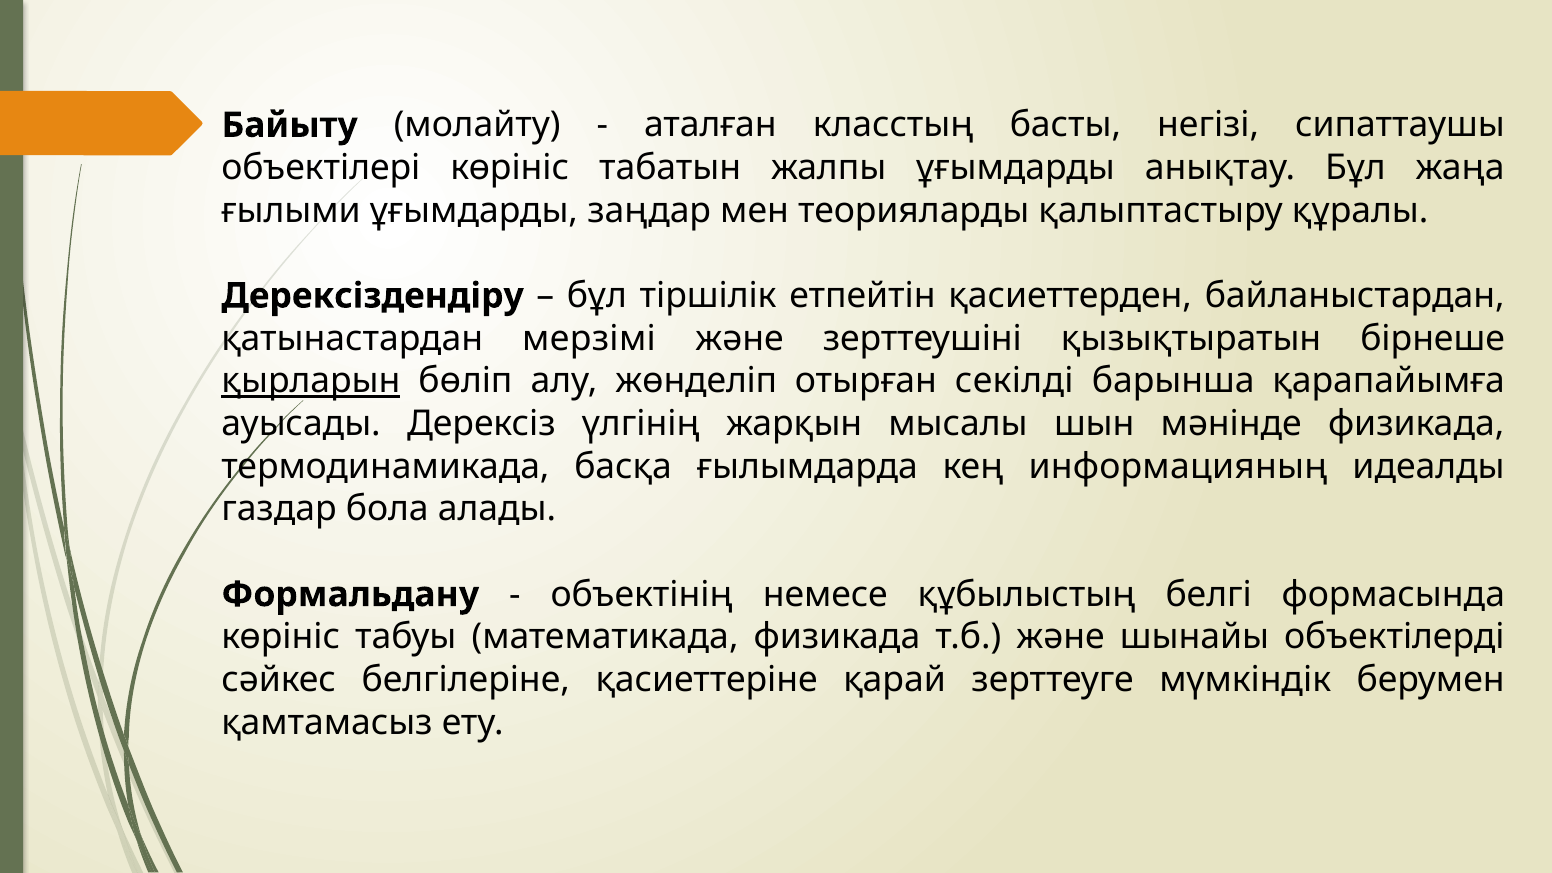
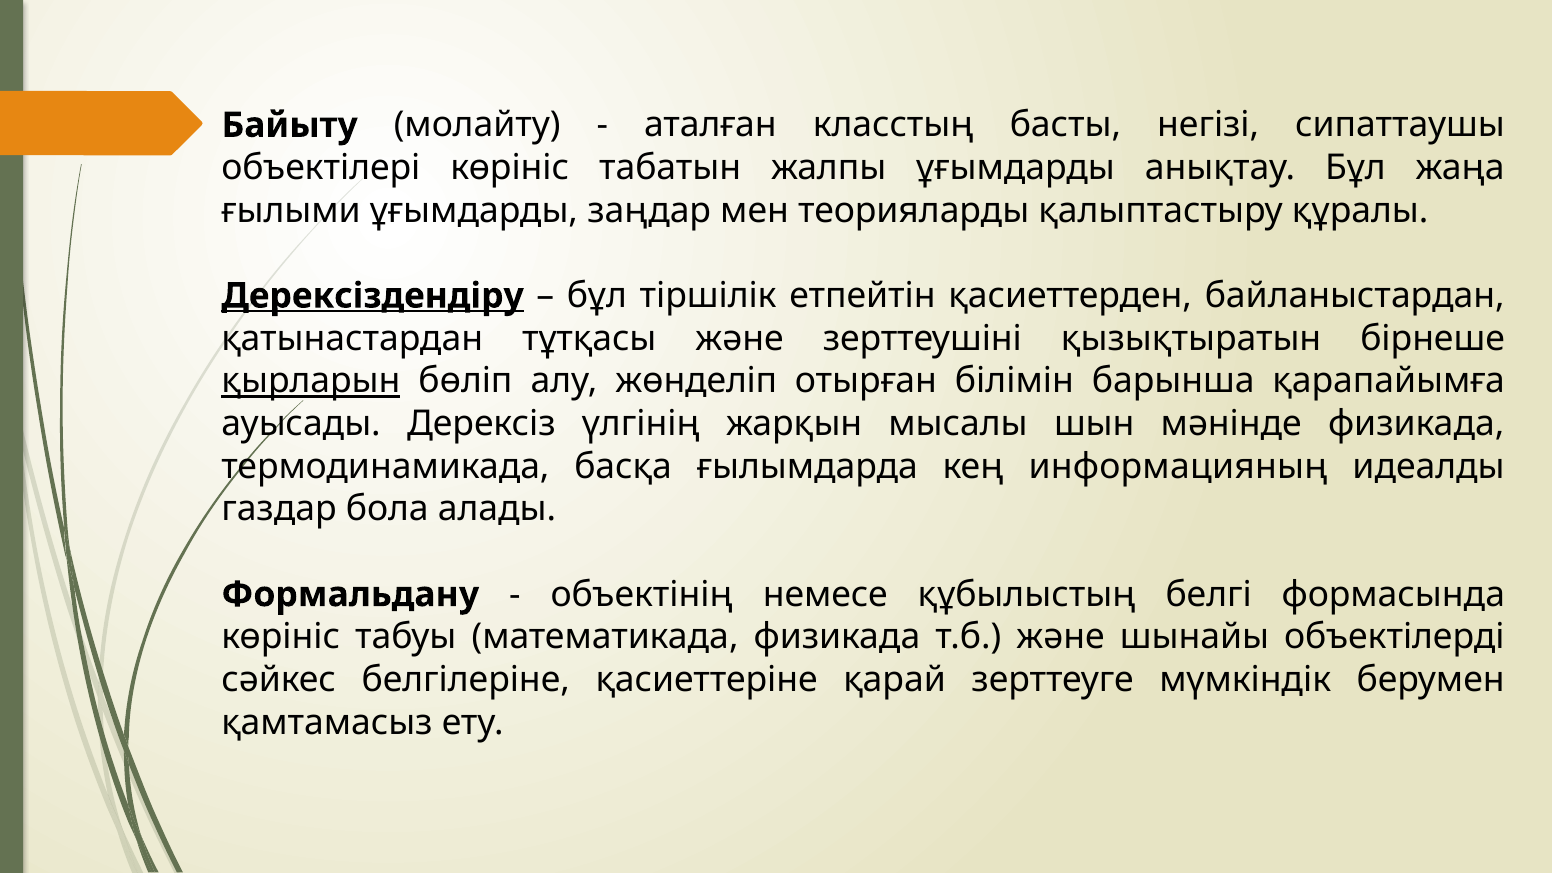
Дерексіздендіру underline: none -> present (373, 296)
мерзімі: мерзімі -> тұтқасы (589, 339)
секілді: секілді -> білімін (1014, 381)
